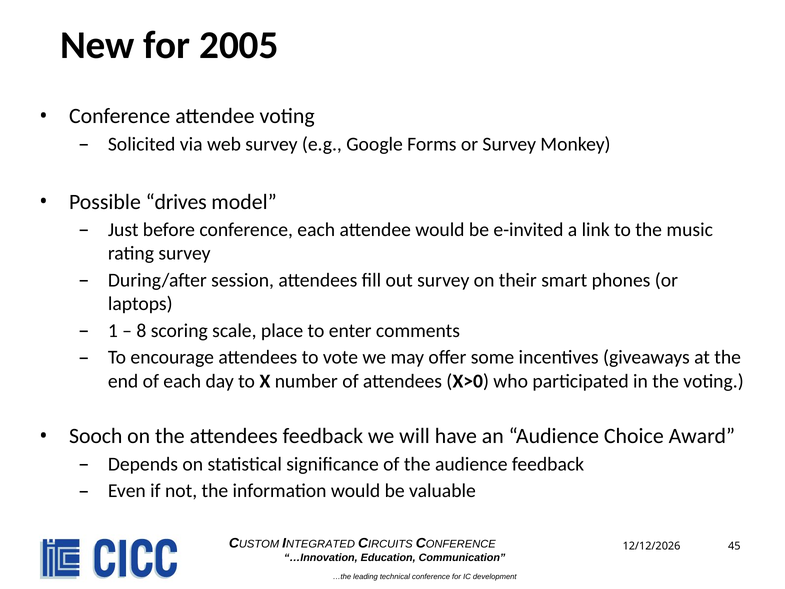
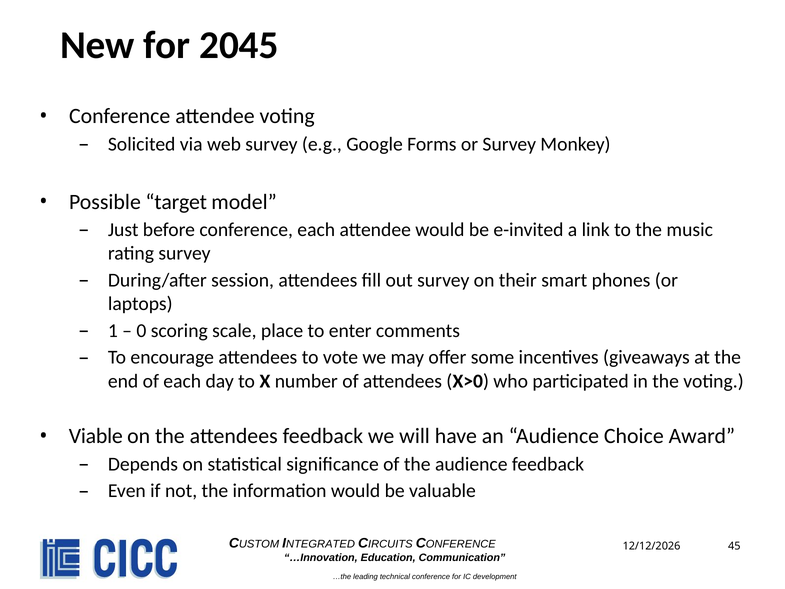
2005: 2005 -> 2045 (239, 45)
drives: drives -> target (176, 202)
8: 8 -> 0 (141, 330)
Sooch: Sooch -> Viable (96, 436)
